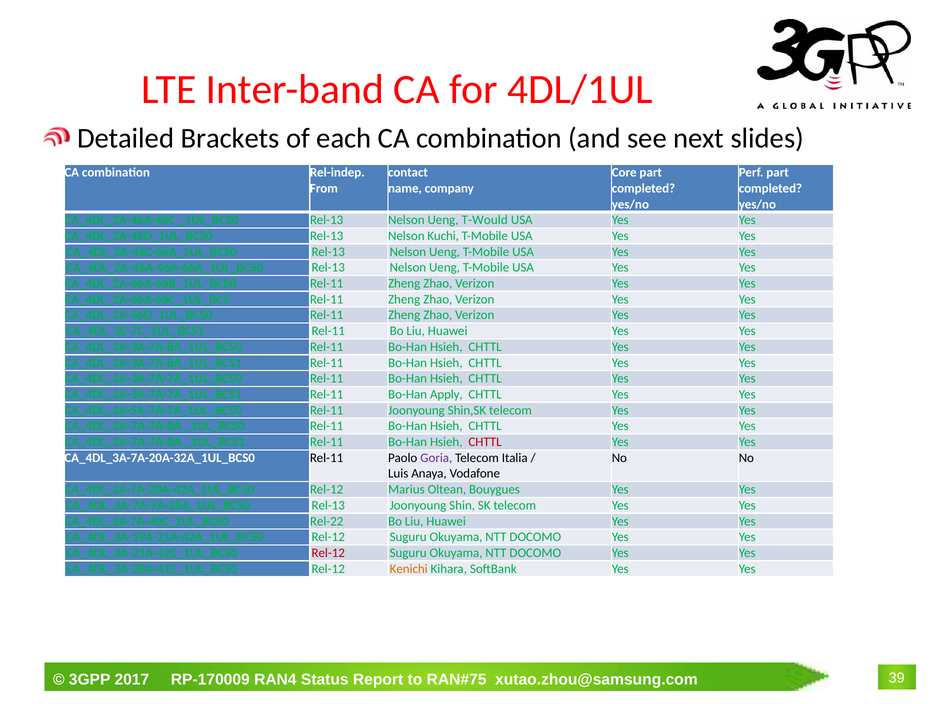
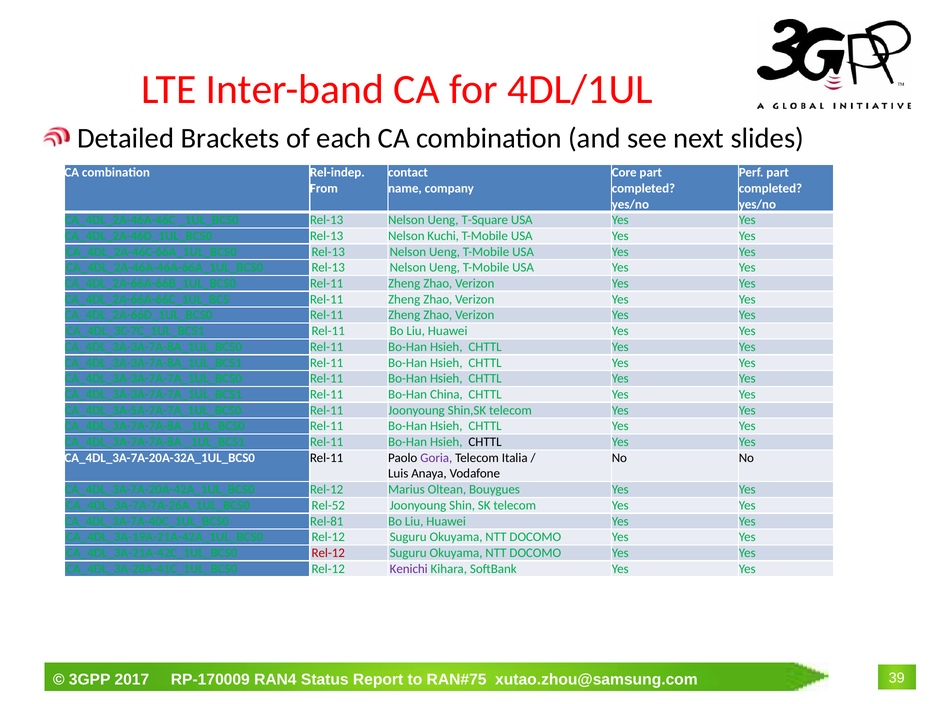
T-Would: T-Would -> T-Square (485, 220)
Apply: Apply -> China (446, 394)
CHTTL colour: red -> black (485, 442)
Rel-13: Rel-13 -> Rel-52 (328, 505)
Rel-22: Rel-22 -> Rel-81 (327, 521)
Kenichi colour: orange -> purple (409, 568)
